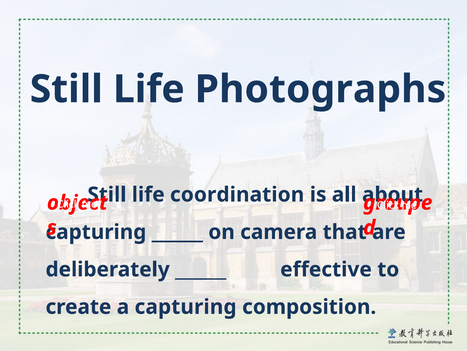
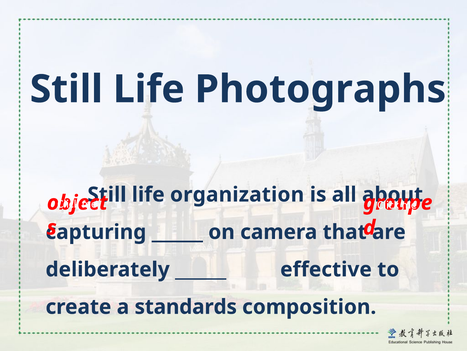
coordination: coordination -> organization (237, 194)
a capturing: capturing -> standards (186, 306)
